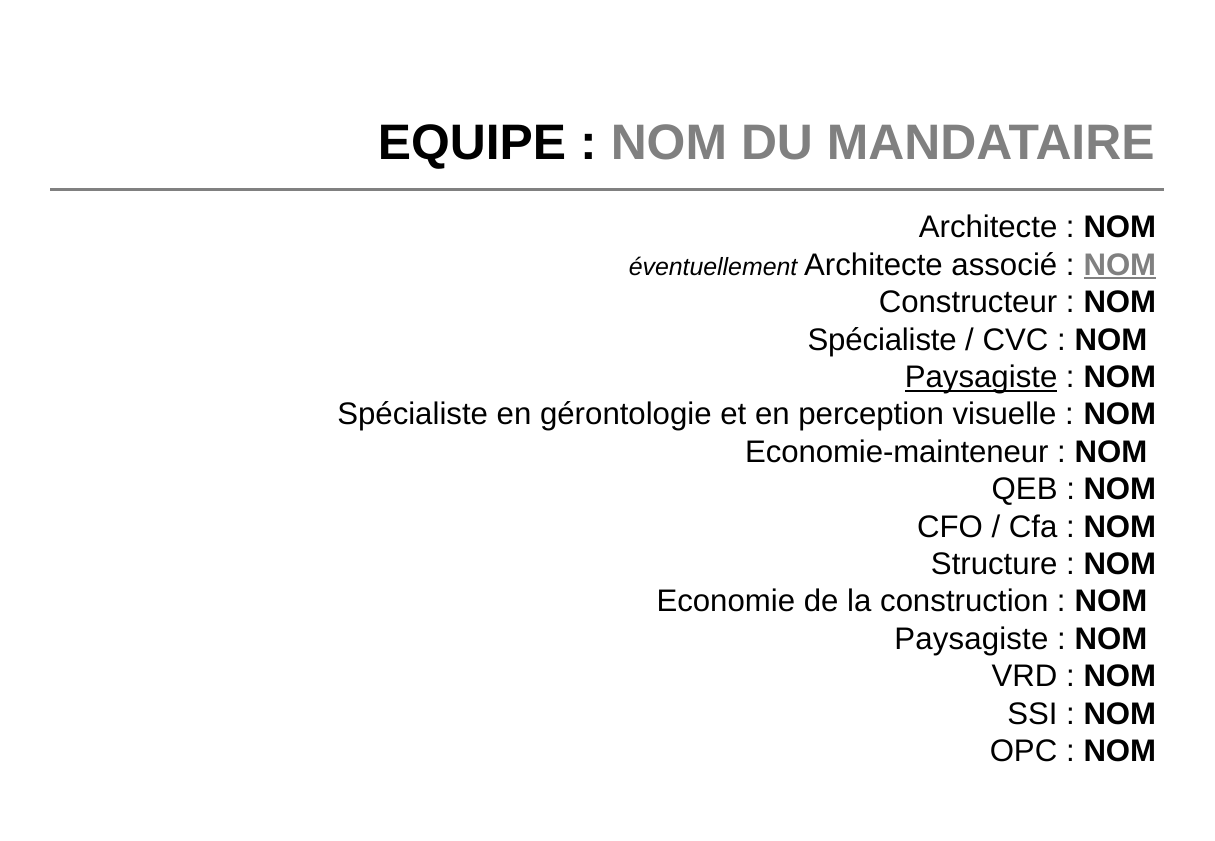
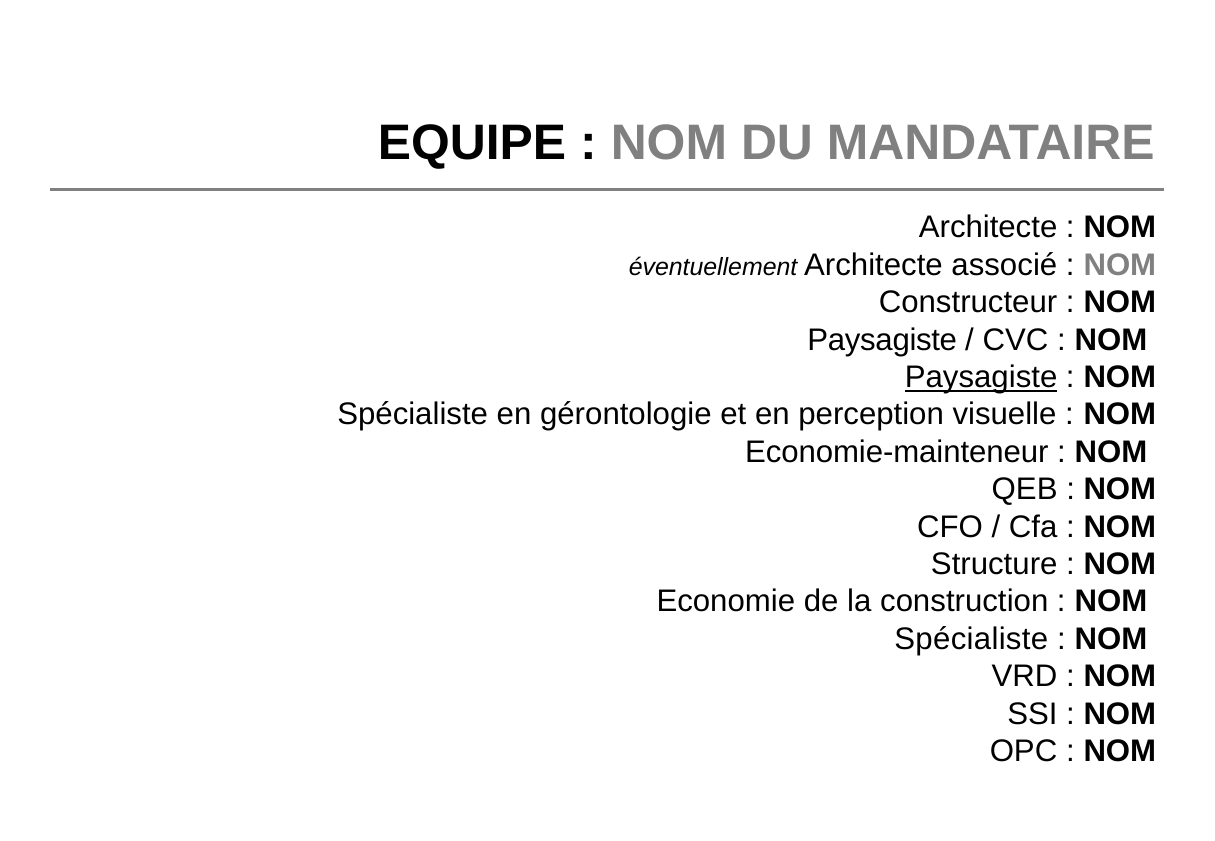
NOM underline: present -> none (1120, 265)
Spécialiste: Spécialiste -> Paysagiste (882, 340)
Paysagiste: Paysagiste -> Spécialiste (971, 639)
